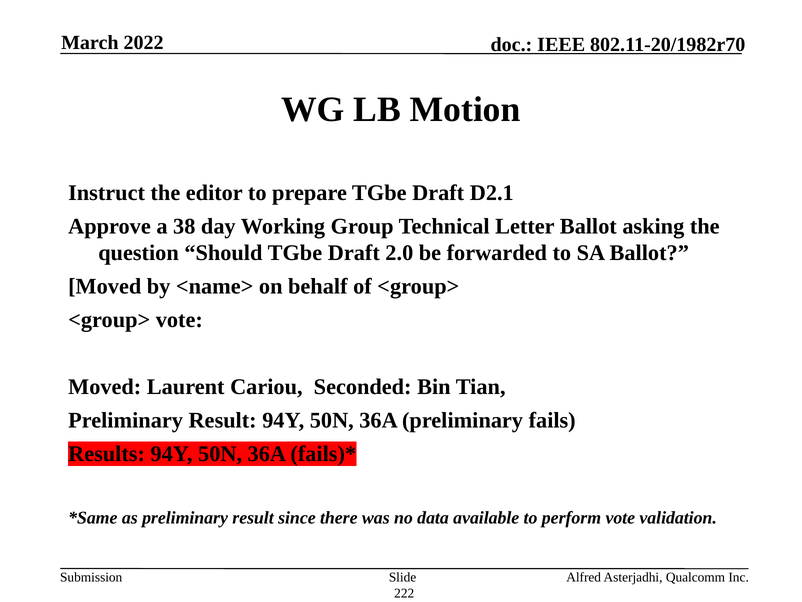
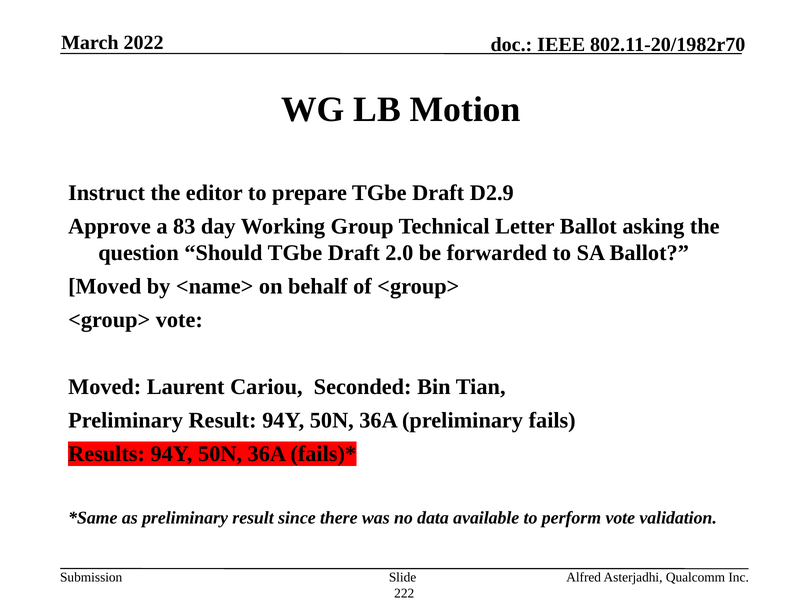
D2.1: D2.1 -> D2.9 (492, 193)
38: 38 -> 83 (184, 226)
